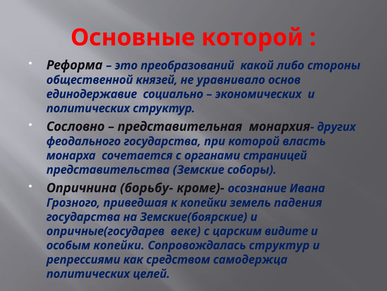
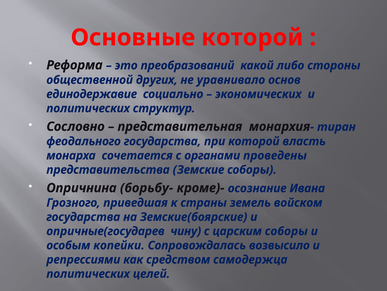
князей: князей -> других (157, 80)
других: других -> тиран (336, 127)
страницей: страницей -> проведены (275, 155)
к копейки: копейки -> страны (204, 202)
падения: падения -> войском (298, 202)
веке: веке -> чину (186, 231)
царским видите: видите -> соборы (286, 231)
Сопровождалась структур: структур -> возвысило (279, 245)
